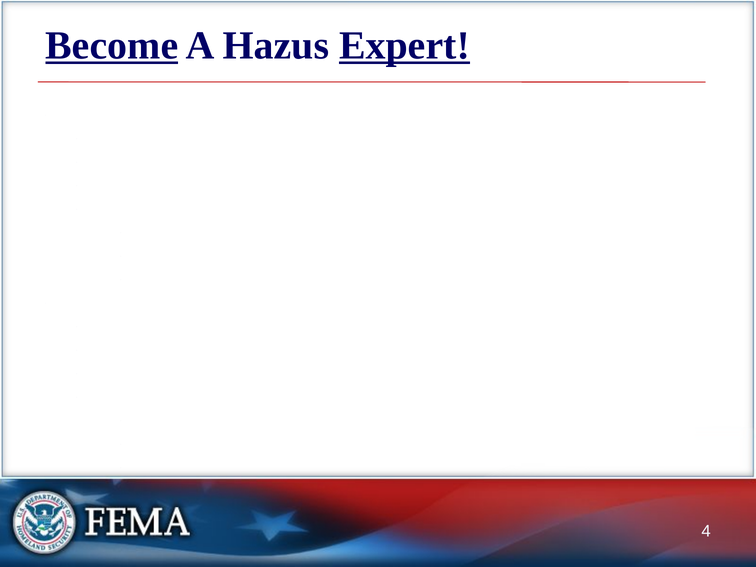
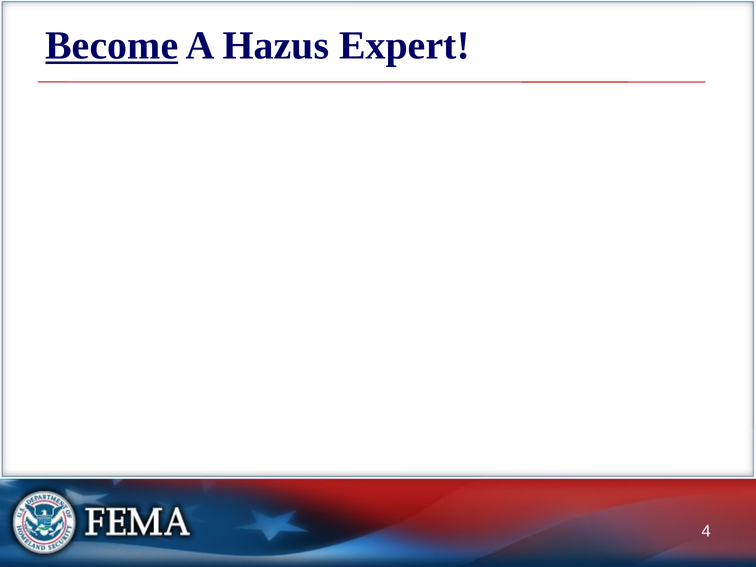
Expert underline: present -> none (404, 46)
